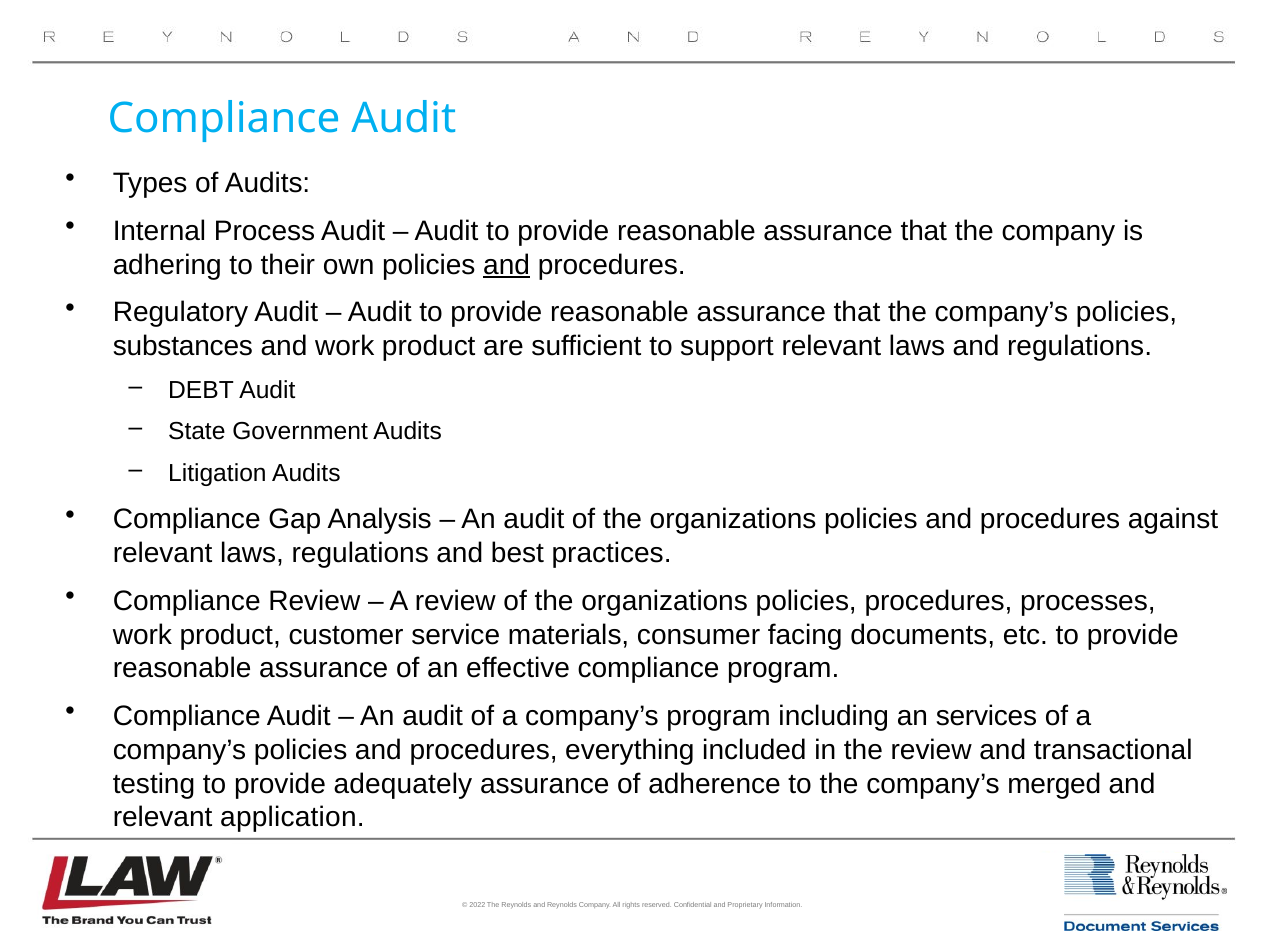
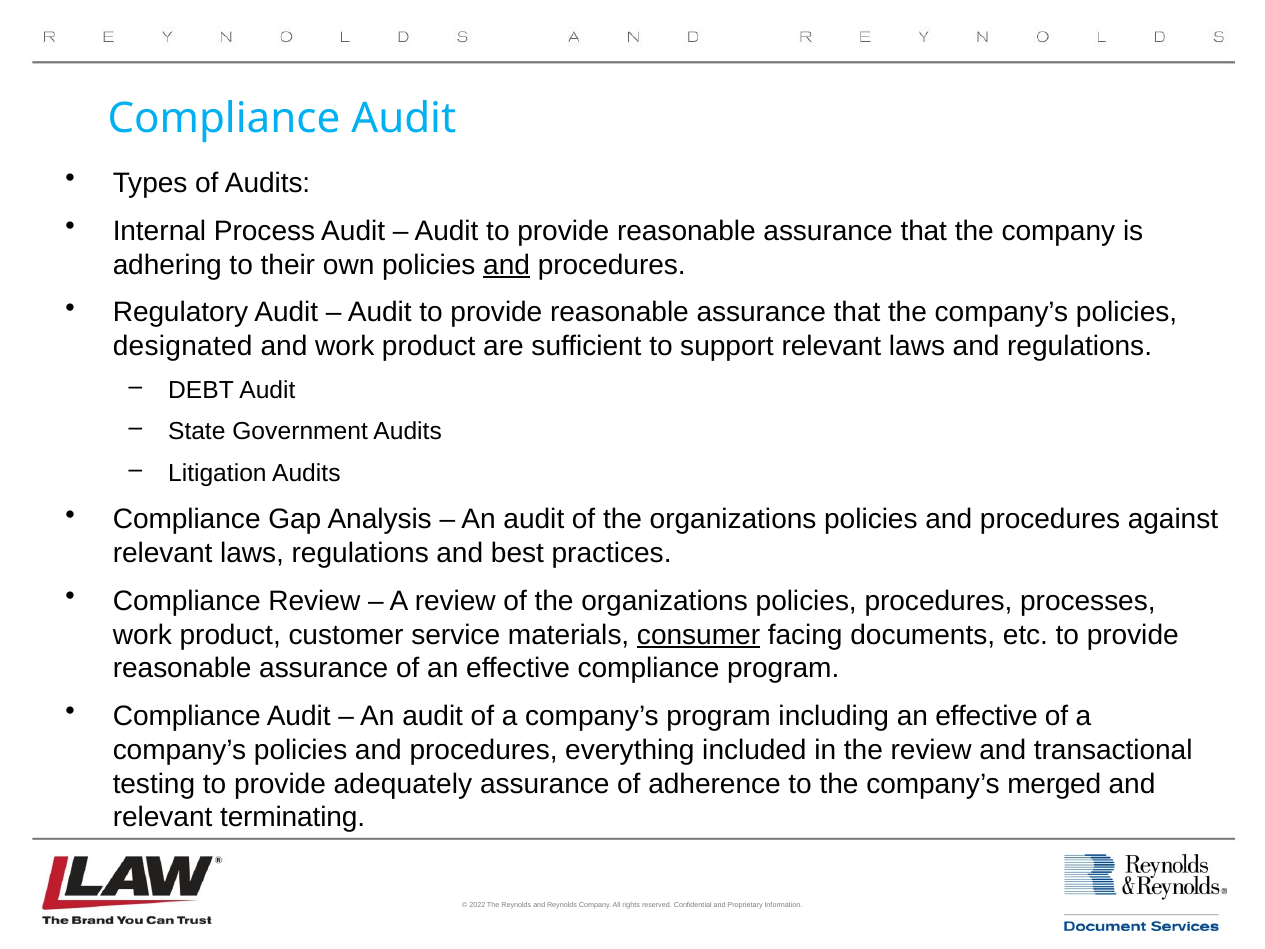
substances: substances -> designated (183, 346)
consumer underline: none -> present (699, 635)
including an services: services -> effective (986, 716)
application: application -> terminating (293, 817)
